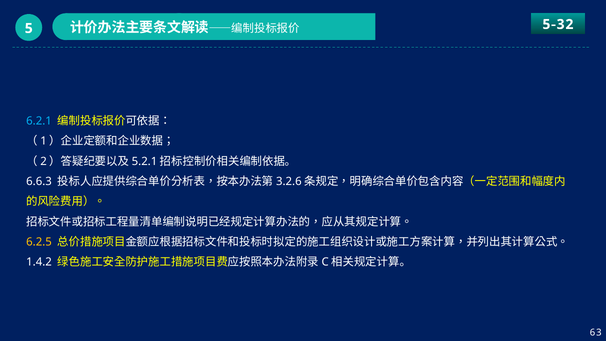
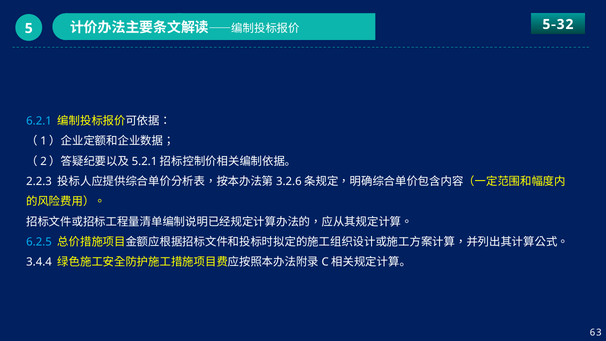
6.6.3: 6.6.3 -> 2.2.3 (39, 182)
6.2.5 colour: yellow -> light blue (39, 242)
1.4.2: 1.4.2 -> 3.4.4 (39, 262)
